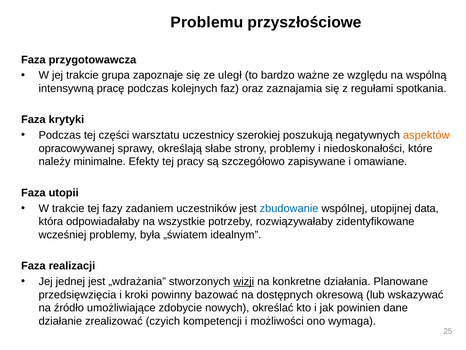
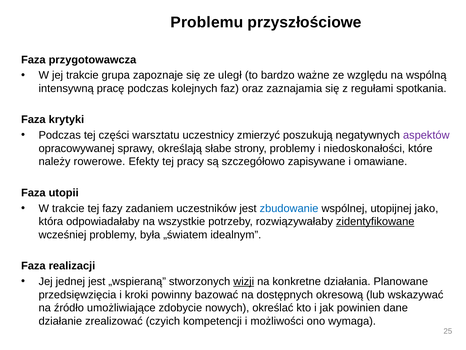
szerokiej: szerokiej -> zmierzyć (258, 135)
aspektów colour: orange -> purple (426, 135)
minimalne: minimalne -> rowerowe (99, 161)
data: data -> jako (426, 208)
zidentyfikowane underline: none -> present (375, 221)
„wdrażania: „wdrażania -> „wspieraną (137, 281)
